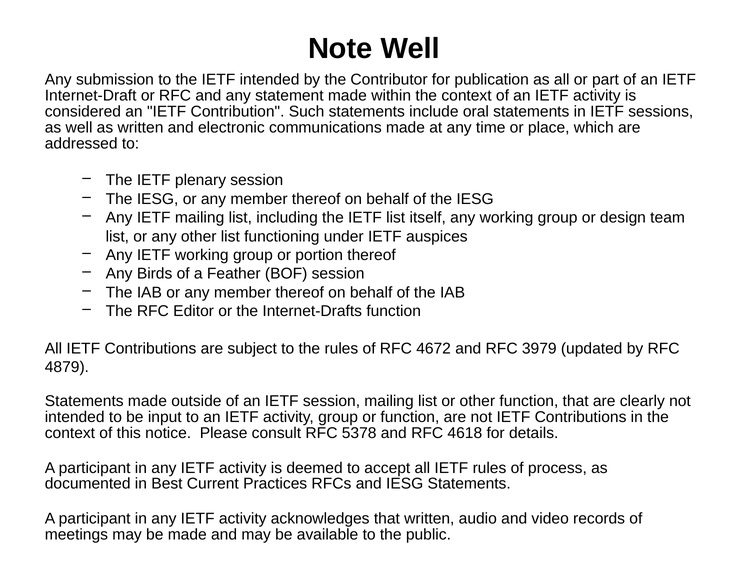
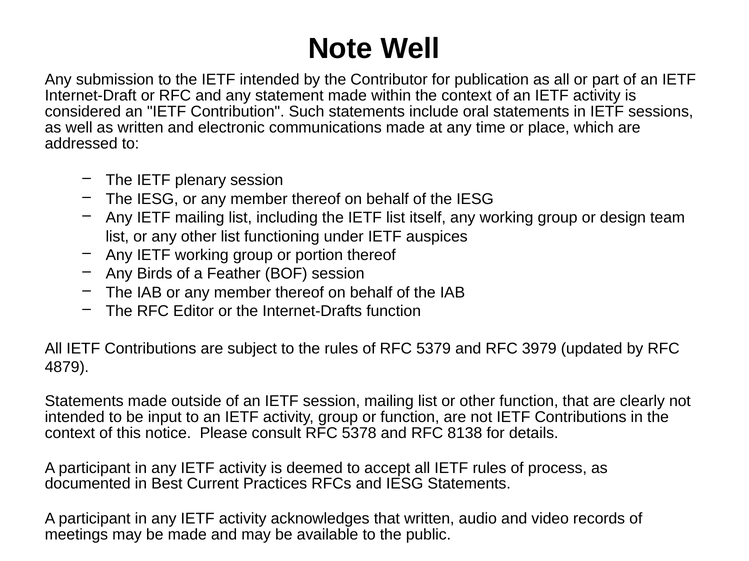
4672: 4672 -> 5379 (434, 349)
4618: 4618 -> 8138 (465, 434)
